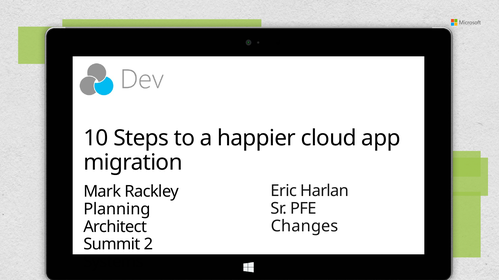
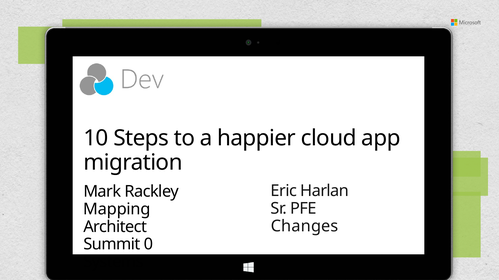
Planning: Planning -> Mapping (117, 210)
2: 2 -> 0 (148, 245)
